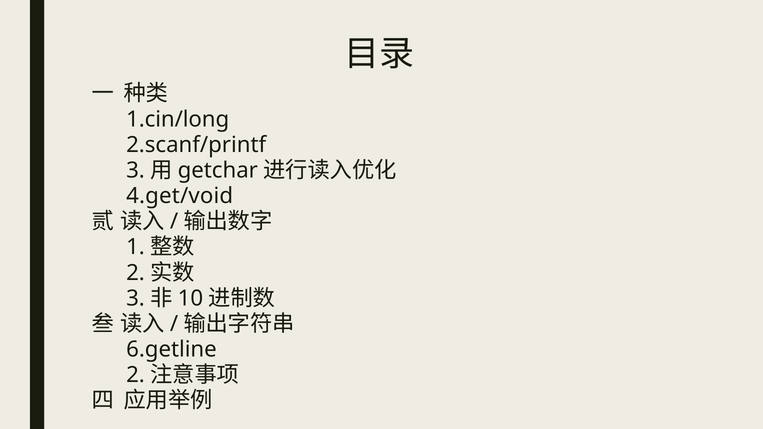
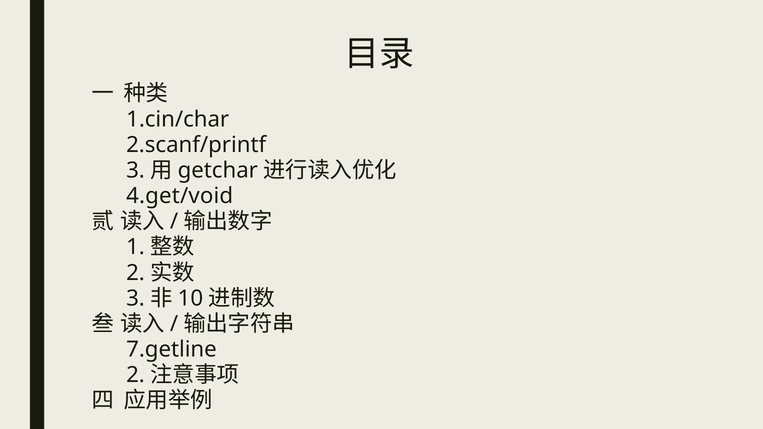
1.cin/long: 1.cin/long -> 1.cin/char (178, 119)
6.getline: 6.getline -> 7.getline (171, 350)
